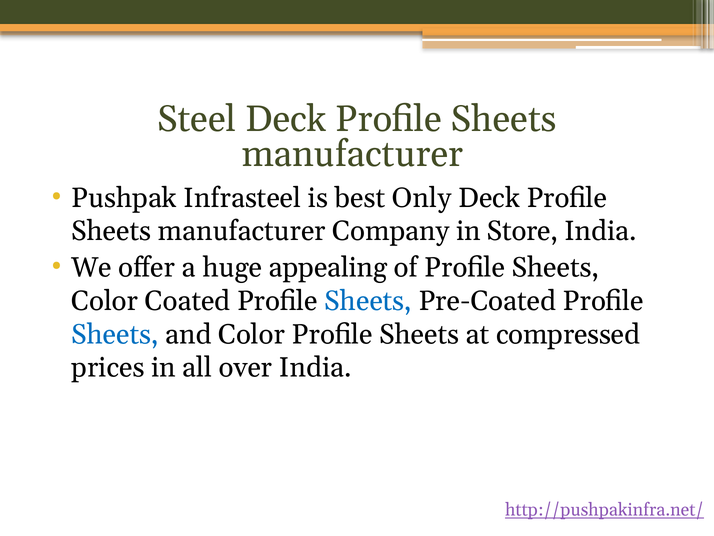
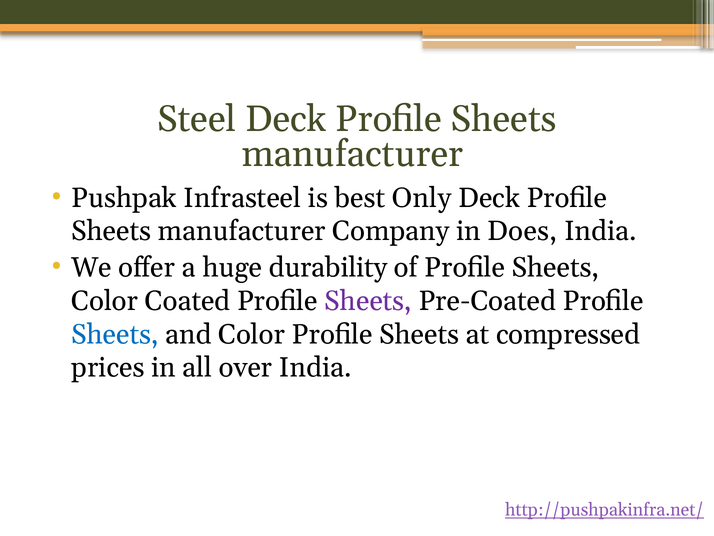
Store: Store -> Does (522, 231)
appealing: appealing -> durability (328, 267)
Sheets colour: blue -> purple (368, 301)
